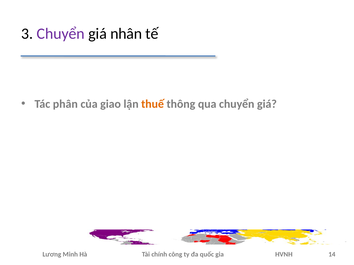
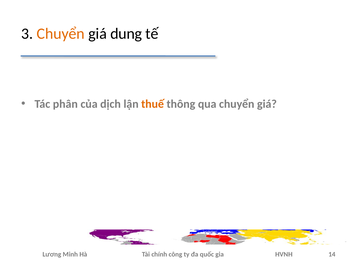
Chuyển colour: purple -> orange (61, 34)
nhân: nhân -> dung (126, 34)
giao: giao -> dịch (111, 104)
